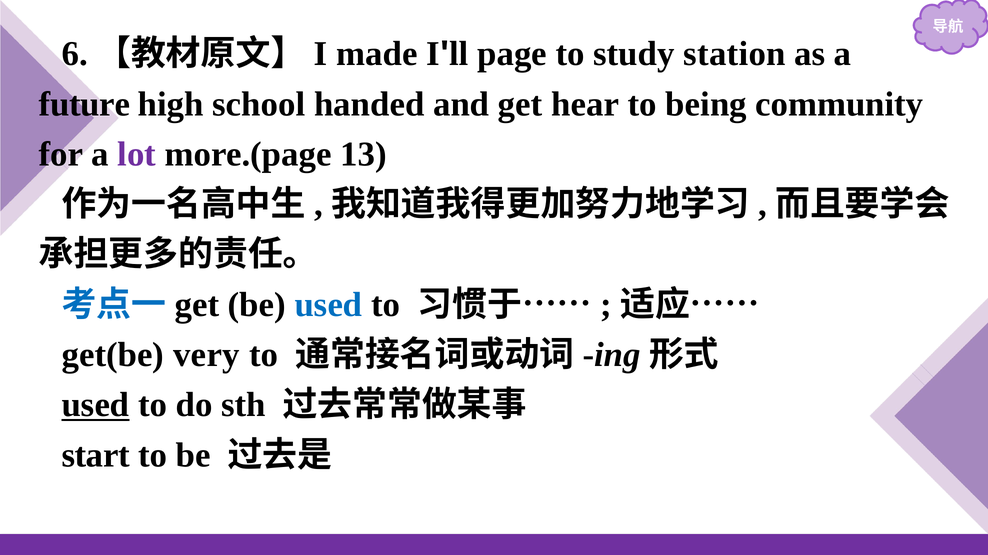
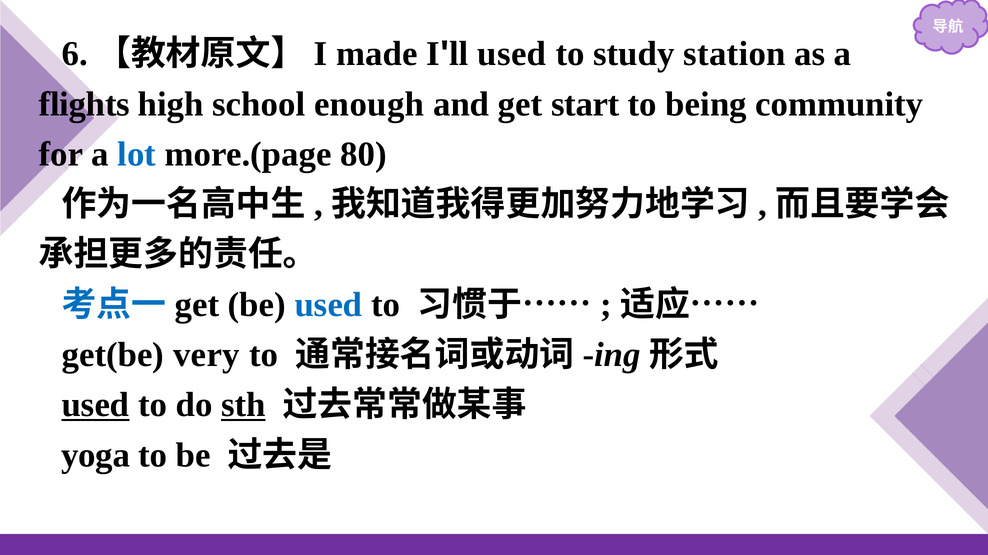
page: page -> used (512, 54)
future: future -> flights (84, 104)
handed: handed -> enough (369, 104)
hear: hear -> start (585, 104)
lot colour: purple -> blue (137, 154)
13: 13 -> 80 (364, 154)
sth underline: none -> present (243, 405)
start: start -> yoga (96, 456)
